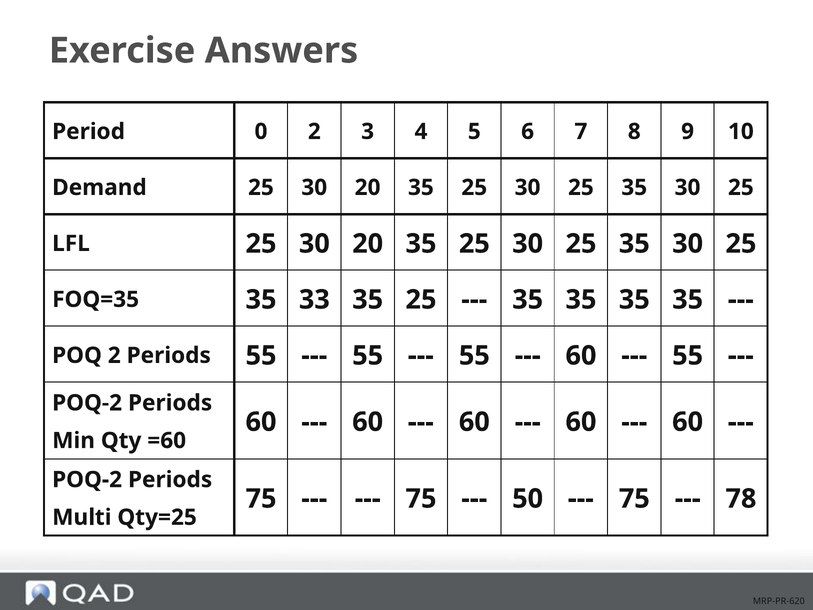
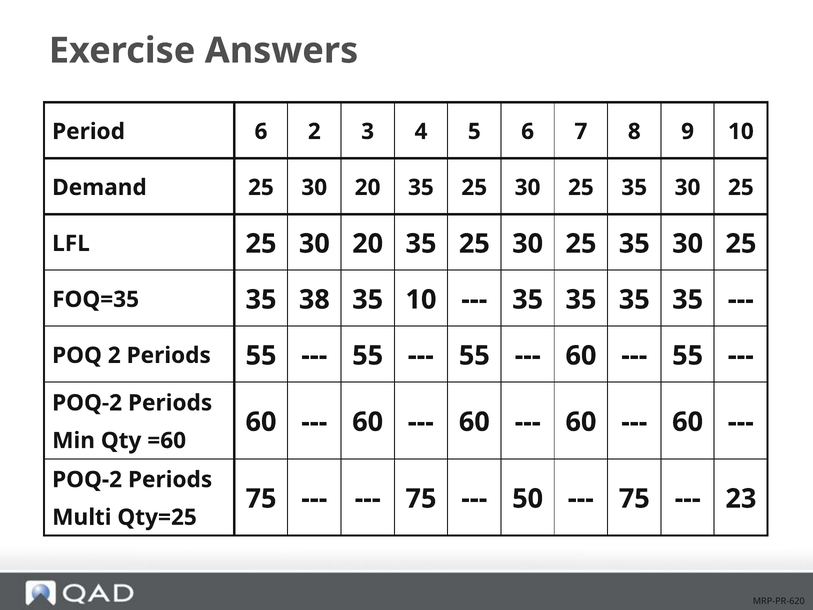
Period 0: 0 -> 6 (261, 131)
33: 33 -> 38 (314, 300)
25: 25 -> 10 (421, 300)
78: 78 -> 23 (741, 499)
